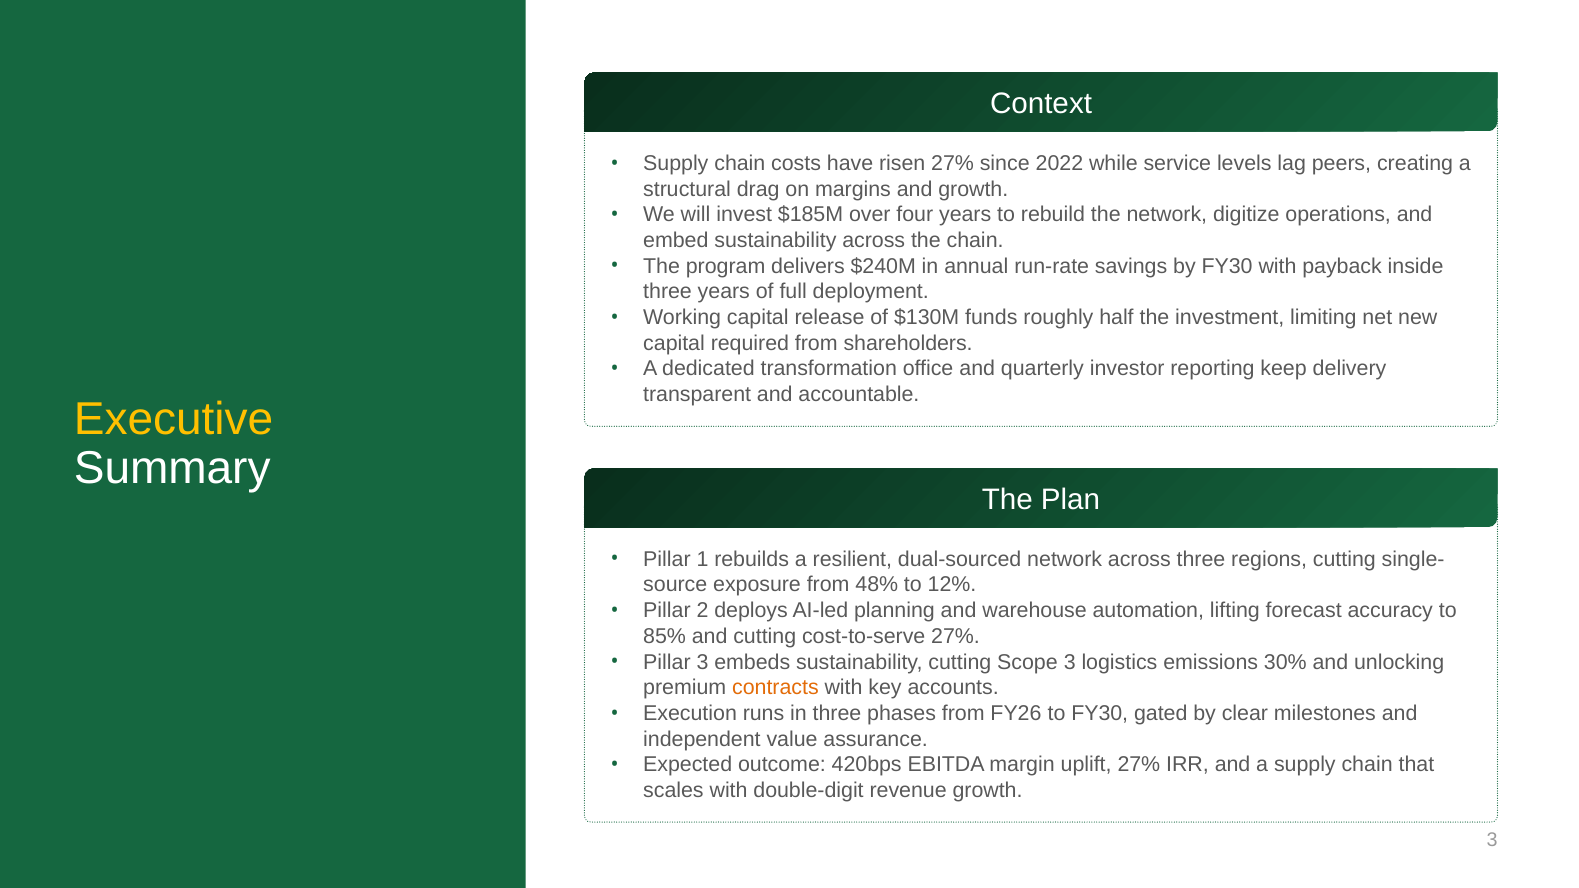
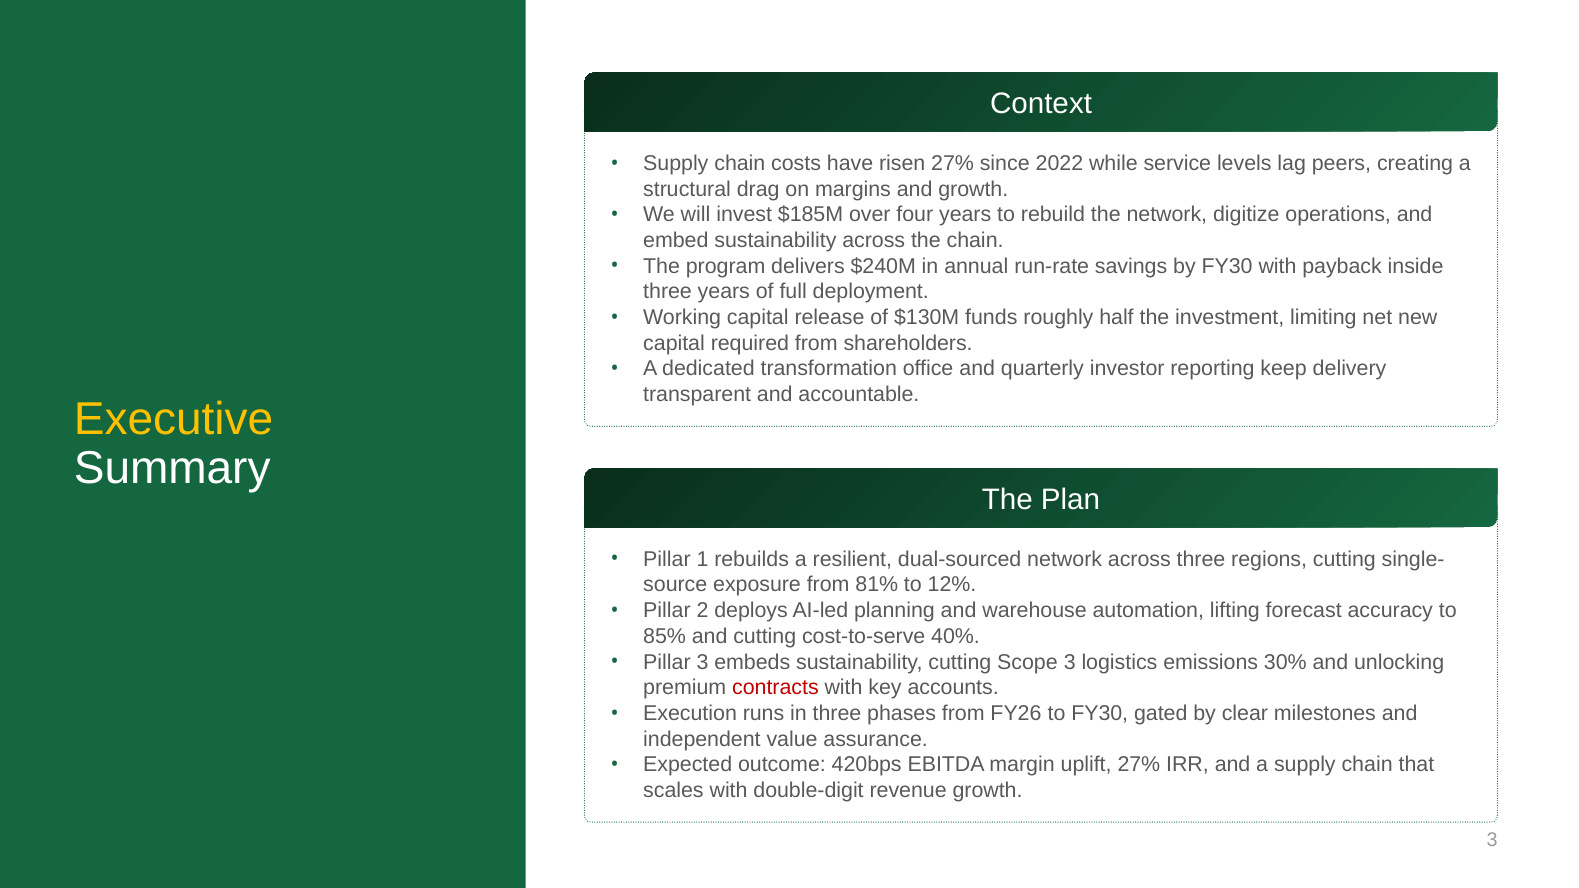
48%: 48% -> 81% (877, 585)
cost-to-serve 27%: 27% -> 40% (956, 636)
contracts colour: orange -> red (775, 688)
